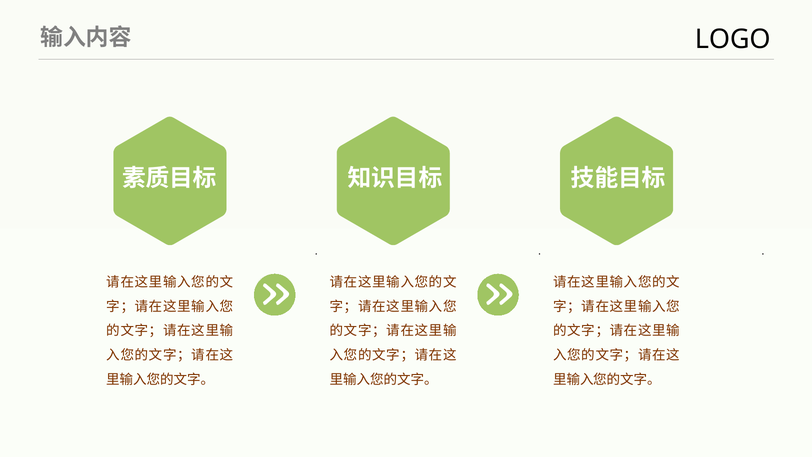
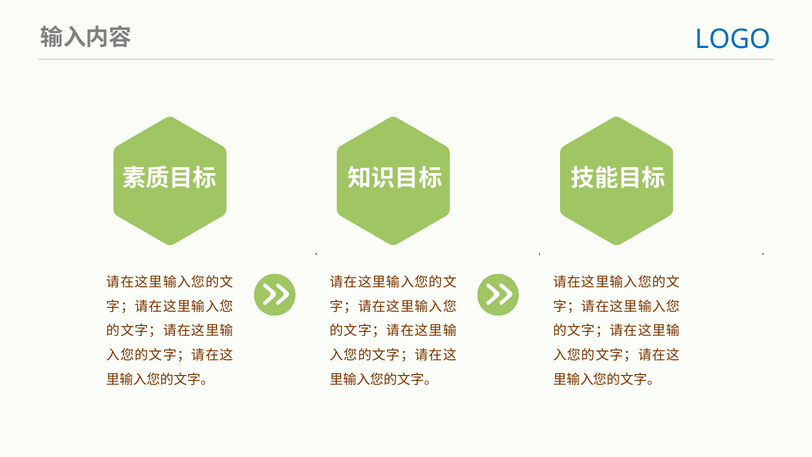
LOGO colour: black -> blue (733, 40)
